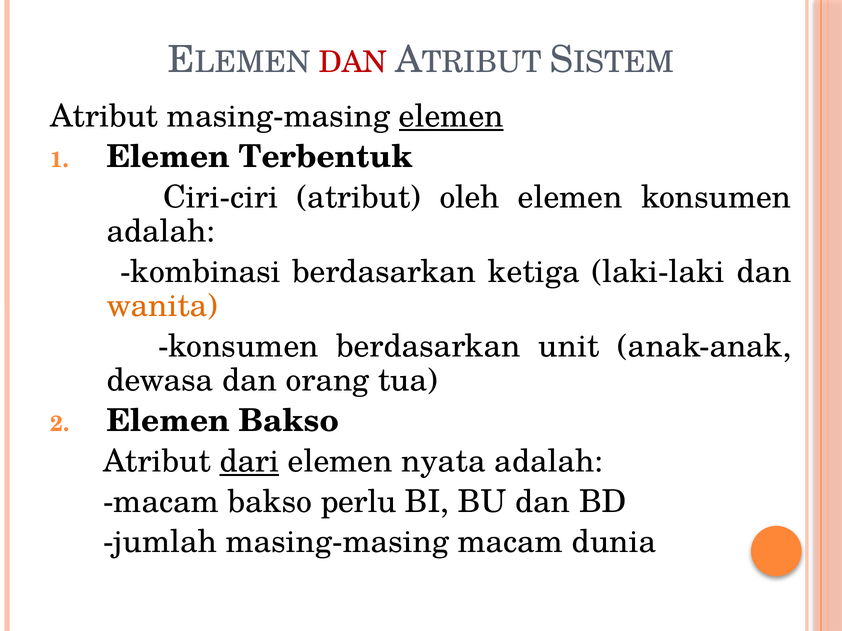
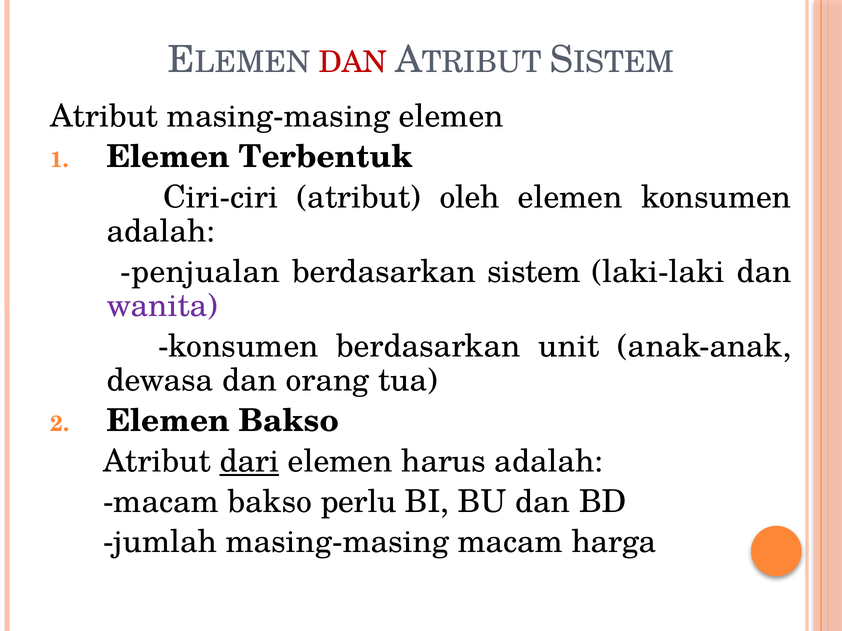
elemen underline: present -> none (451, 117)
kombinasi: kombinasi -> penjualan (200, 272)
ketiga: ketiga -> sistem (534, 272)
wanita colour: orange -> purple (162, 306)
nyata: nyata -> harus (444, 462)
dunia: dunia -> harga (614, 543)
